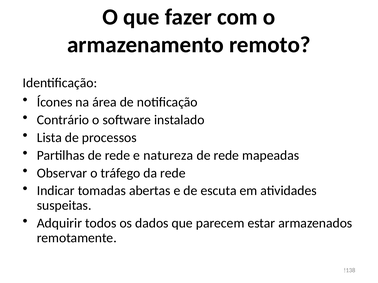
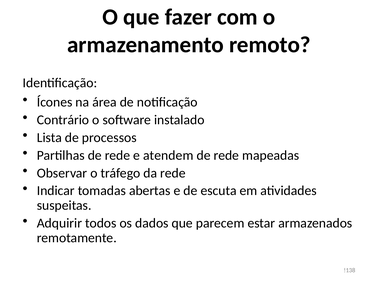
natureza: natureza -> atendem (168, 156)
